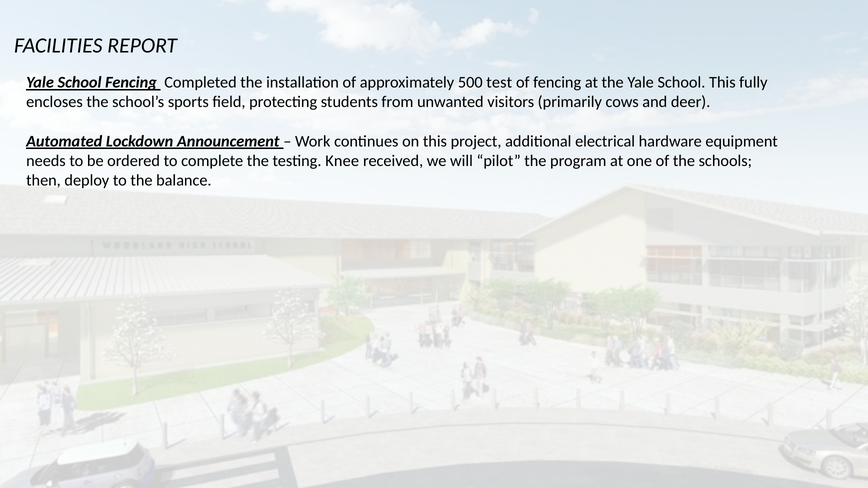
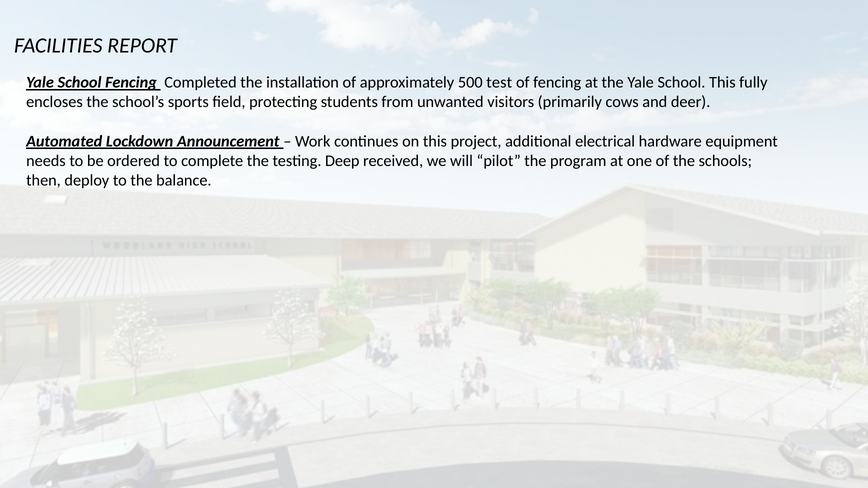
Knee: Knee -> Deep (342, 161)
